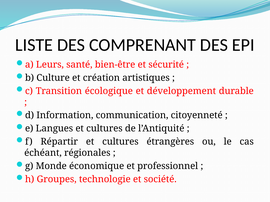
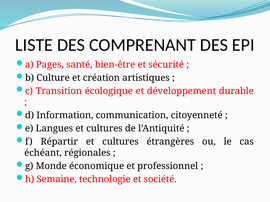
Leurs: Leurs -> Pages (50, 65)
Groupes: Groupes -> Semaine (57, 180)
